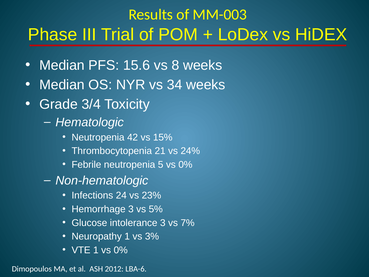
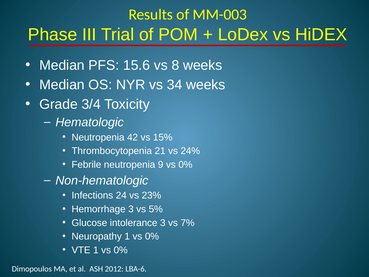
5: 5 -> 9 (161, 164)
Neuropathy 1 vs 3%: 3% -> 0% (152, 236)
